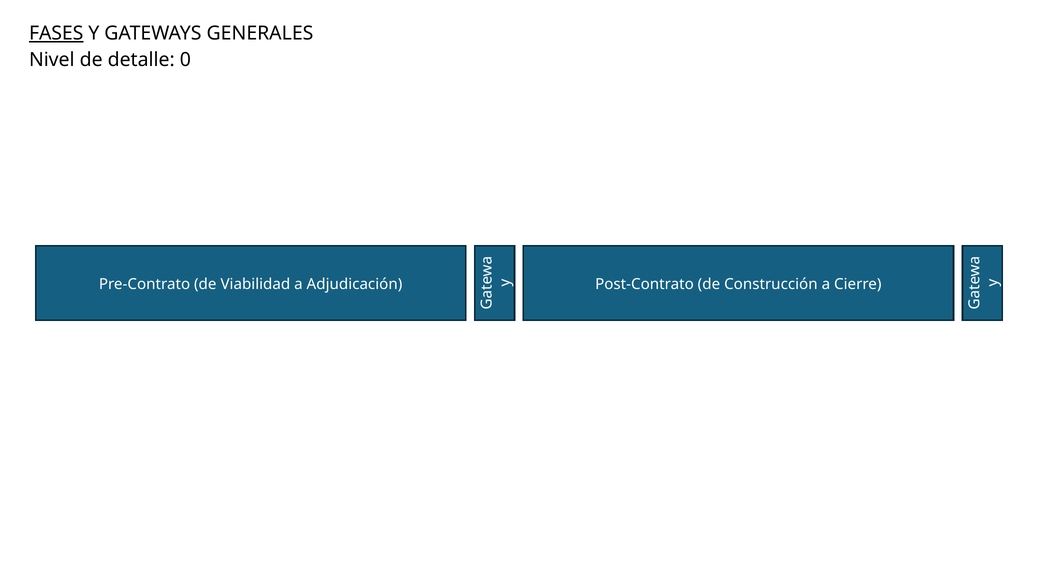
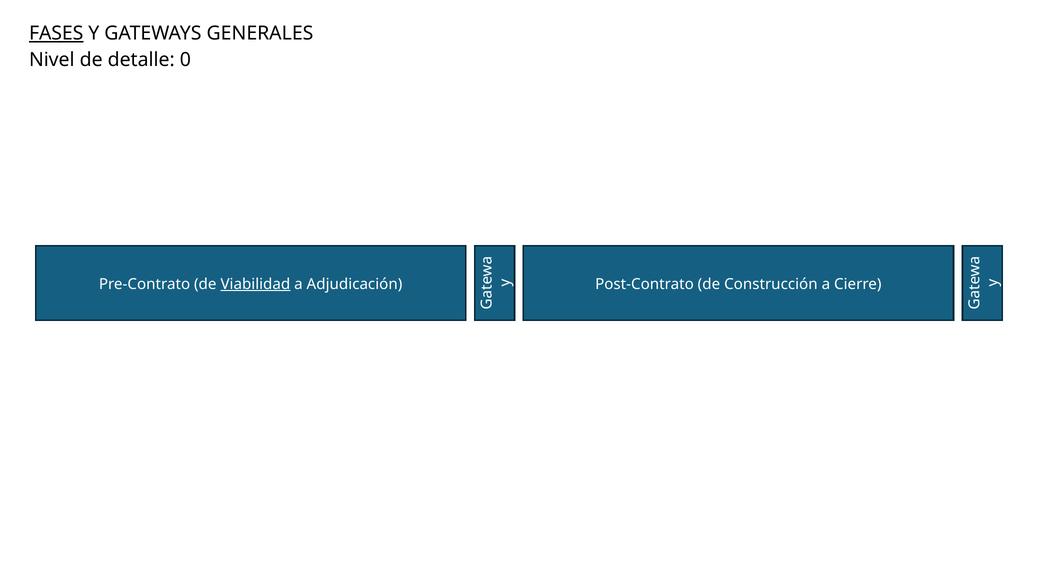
Viabilidad underline: none -> present (255, 284)
